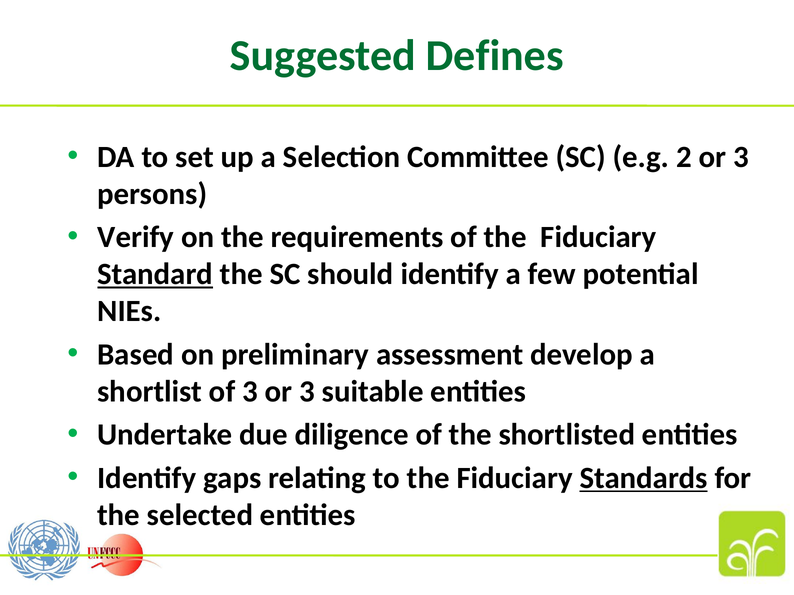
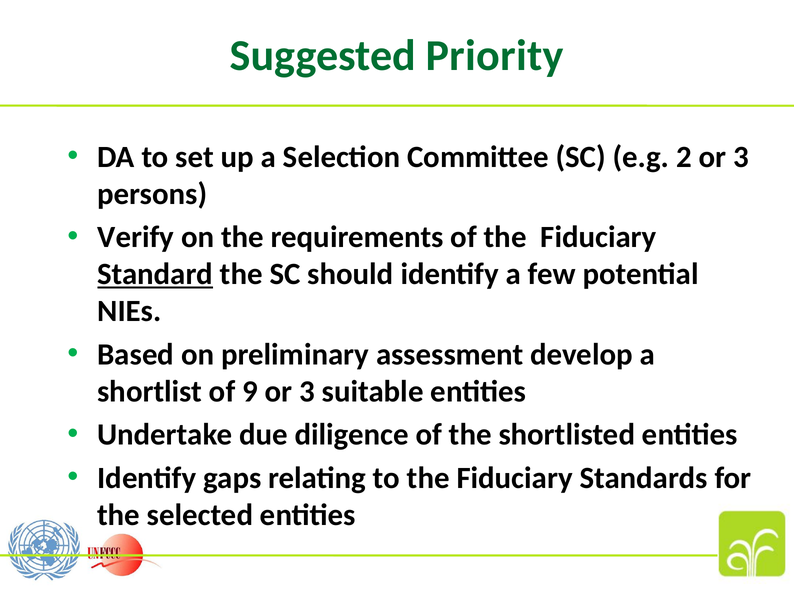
Defines: Defines -> Priority (495, 56)
of 3: 3 -> 9 (250, 392)
Standards underline: present -> none (644, 478)
